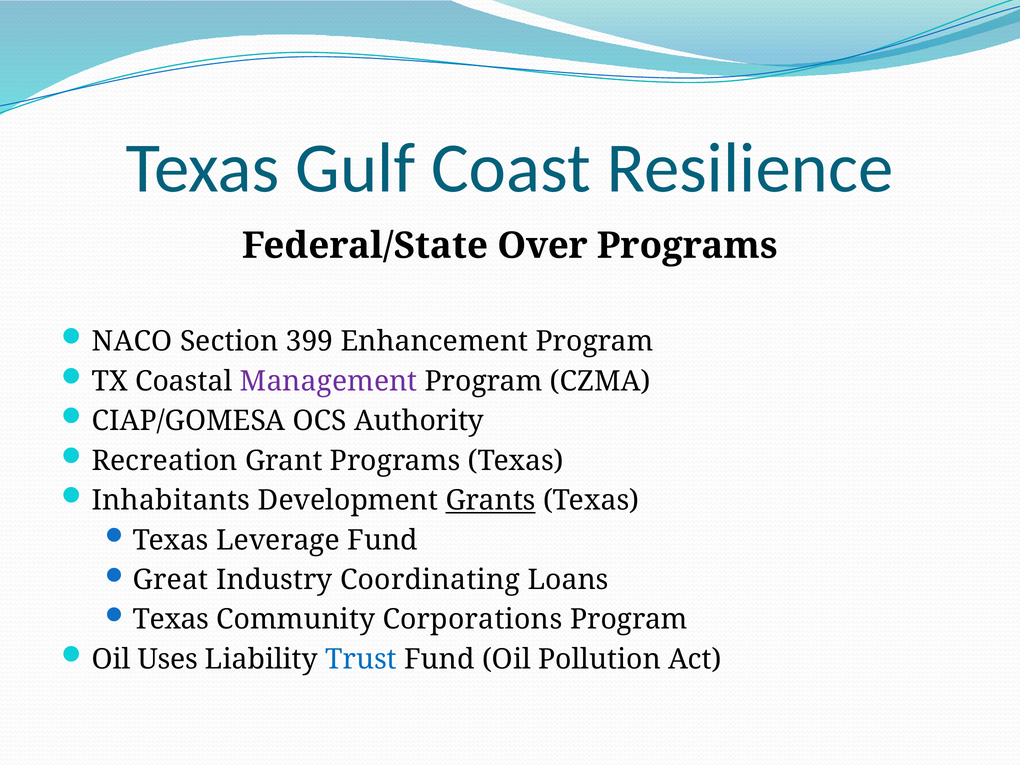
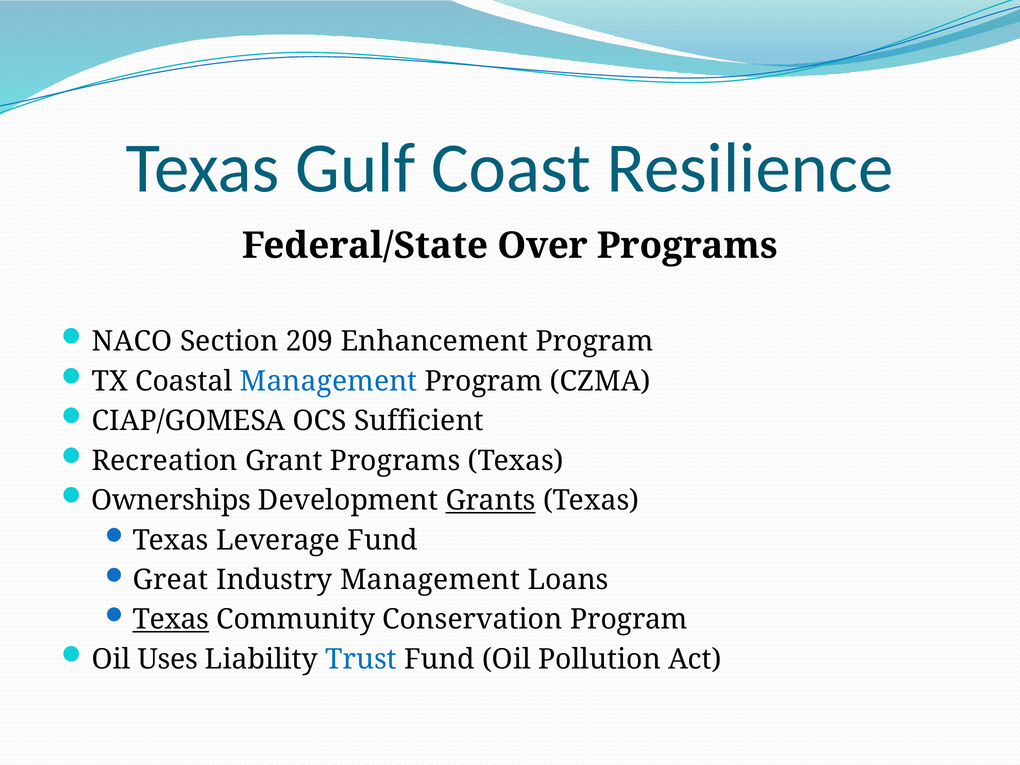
399: 399 -> 209 (309, 342)
Management colour: purple -> blue (329, 381)
Authority: Authority -> Sufficient (419, 421)
Inhabitants: Inhabitants -> Ownerships (171, 500)
Industry Coordinating: Coordinating -> Management (430, 580)
Texas underline: none -> present (171, 620)
Corporations: Corporations -> Conservation (473, 620)
